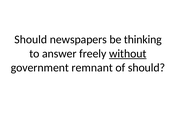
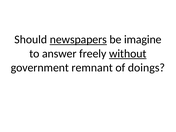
newspapers underline: none -> present (78, 40)
thinking: thinking -> imagine (143, 40)
of should: should -> doings (146, 68)
